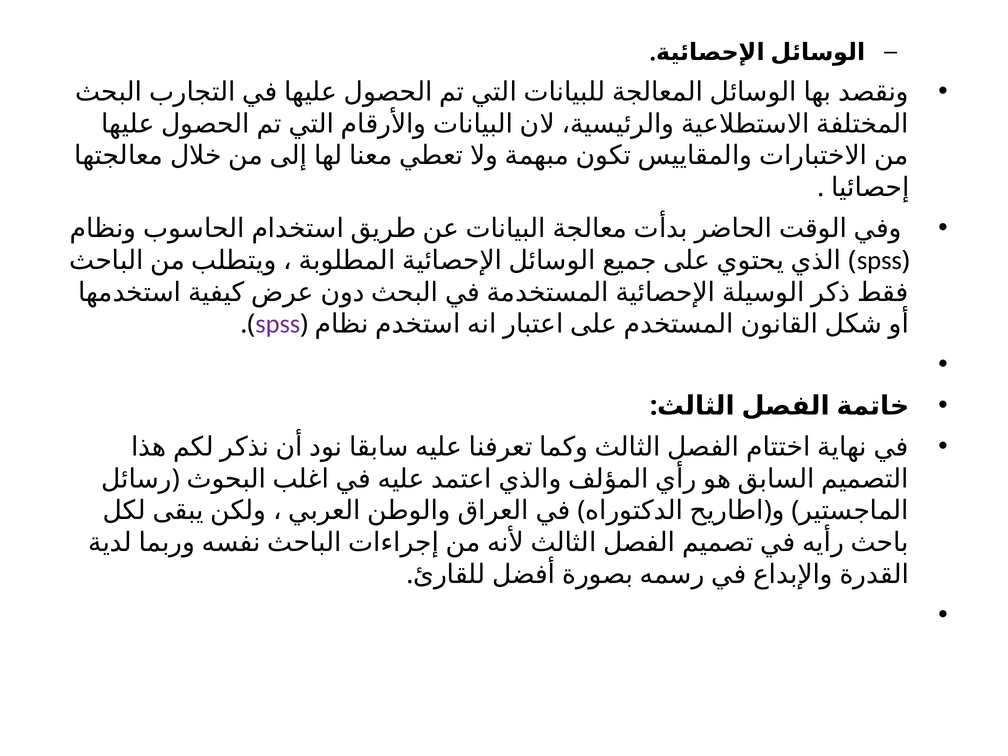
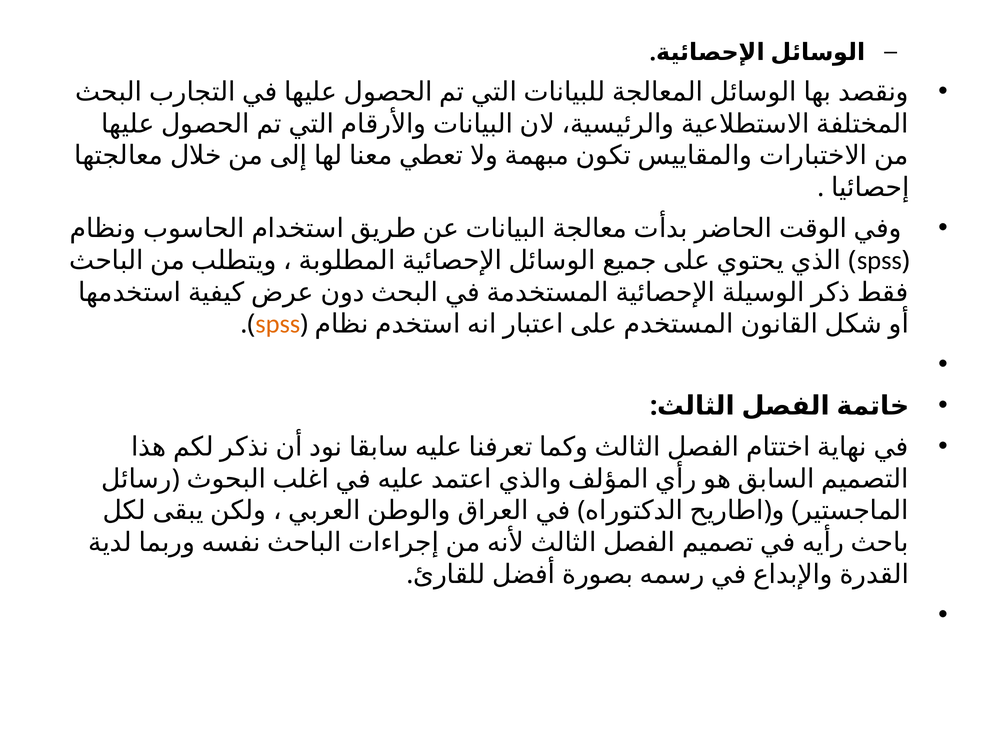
spss colour: purple -> orange (278, 324)
